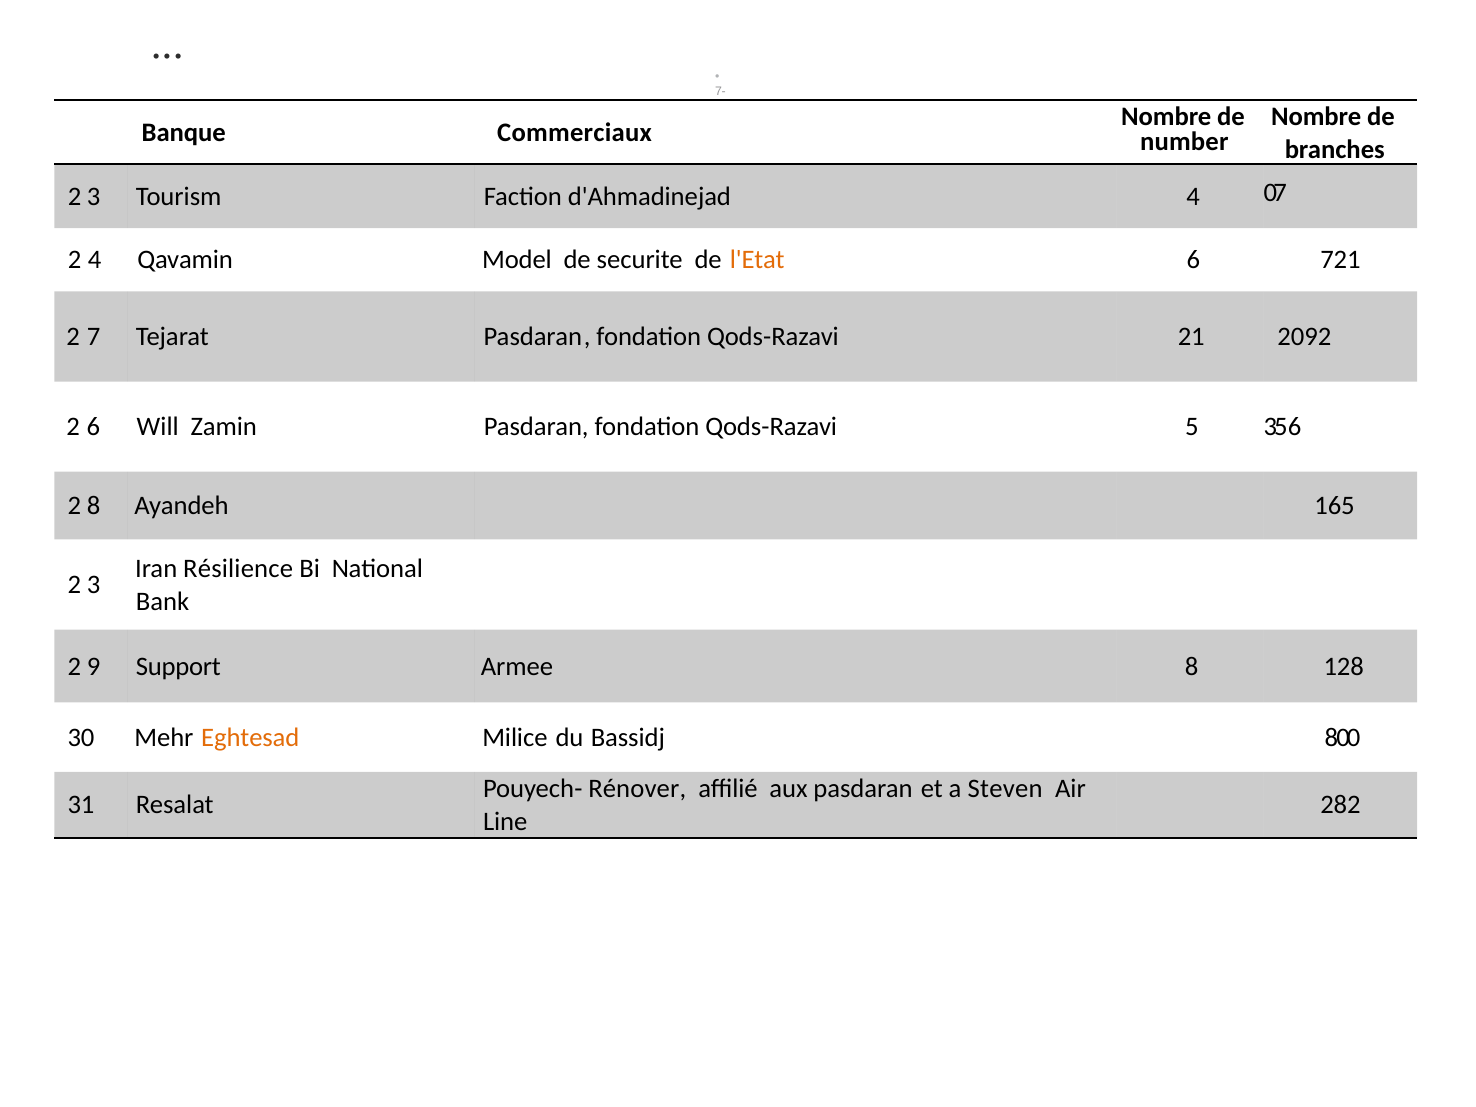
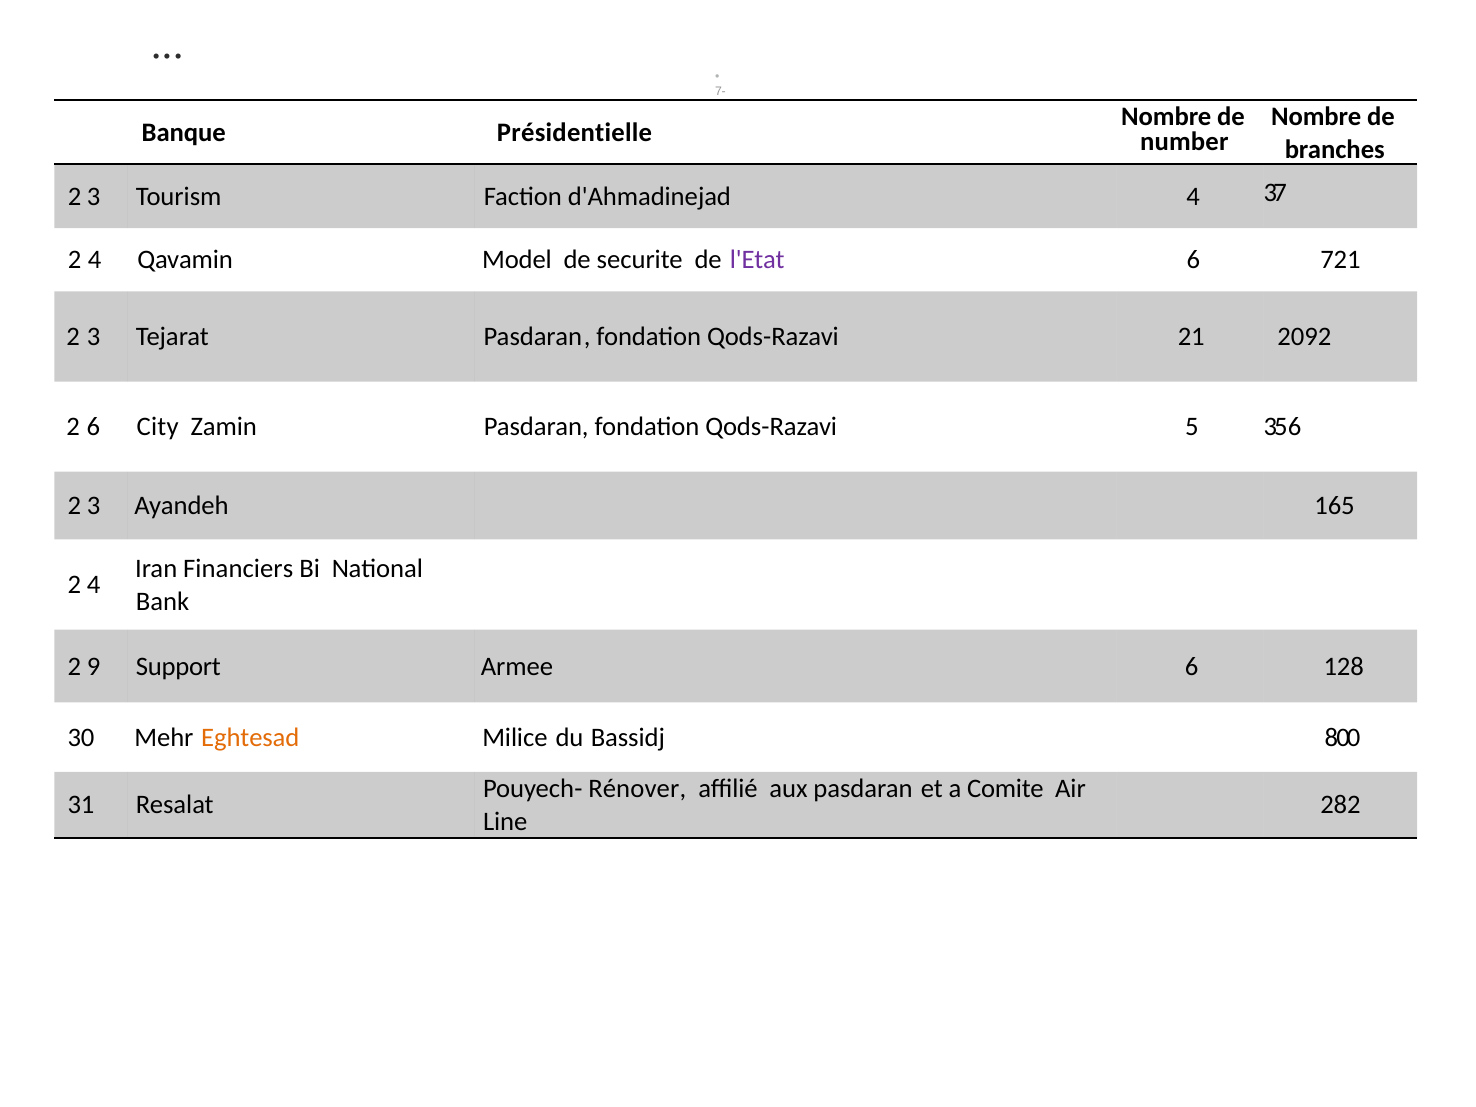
Commerciaux: Commerciaux -> Présidentielle (575, 133)
4 0: 0 -> 3 (1270, 192)
l'Etat colour: orange -> purple (757, 260)
7: 7 -> 3 (94, 337)
Will: Will -> City (158, 427)
8: 8 -> 3 (94, 506)
Résilience: Résilience -> Financiers (238, 569)
3: 3 -> 4 (94, 585)
Armee 8: 8 -> 6 (1192, 666)
Steven: Steven -> Comite (1005, 789)
